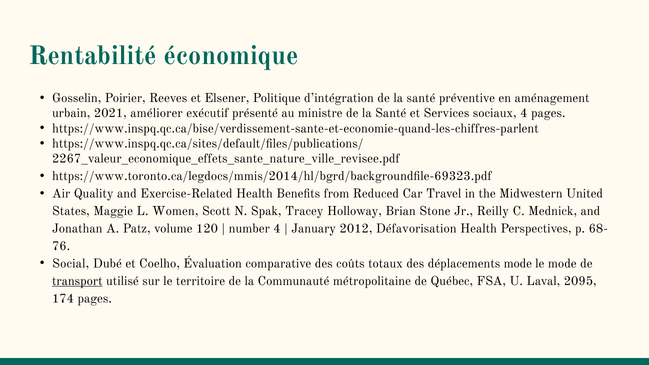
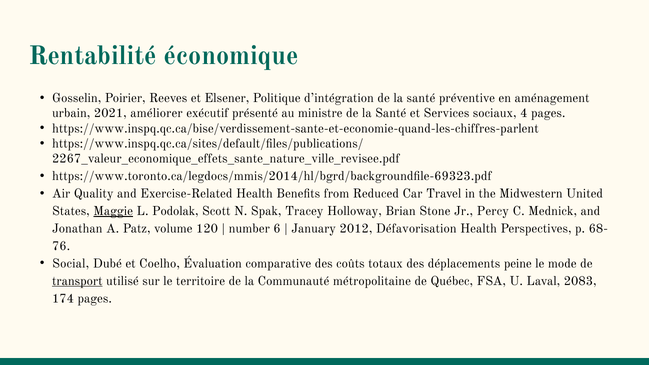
Maggie underline: none -> present (113, 211)
Women: Women -> Podolak (175, 211)
Reilly: Reilly -> Percy (493, 211)
number 4: 4 -> 6 (277, 229)
déplacements mode: mode -> peine (518, 264)
2095: 2095 -> 2083 (580, 281)
